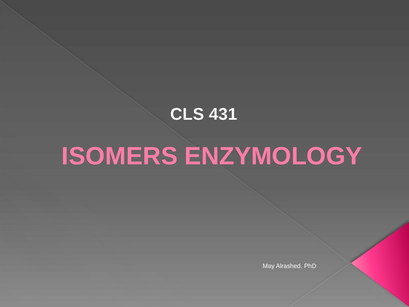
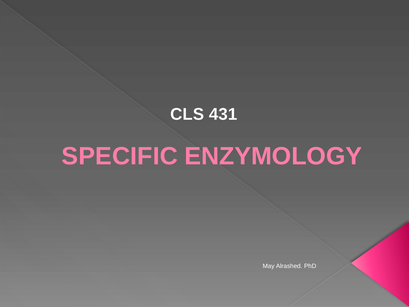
ISOMERS: ISOMERS -> SPECIFIC (120, 156)
